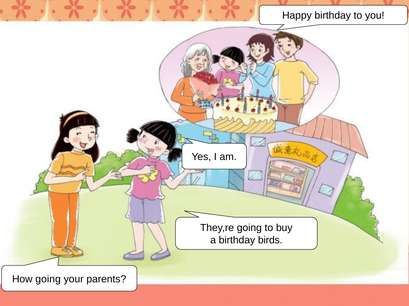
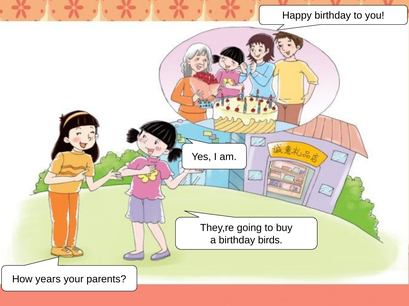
How going: going -> years (48, 280)
